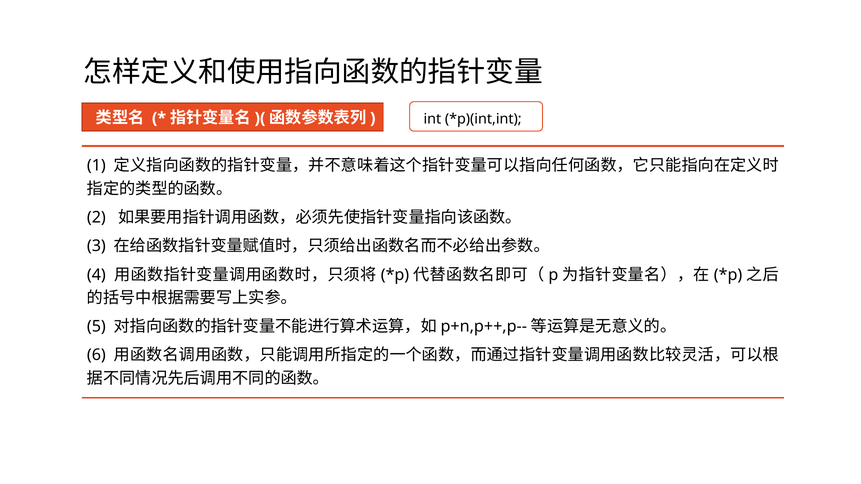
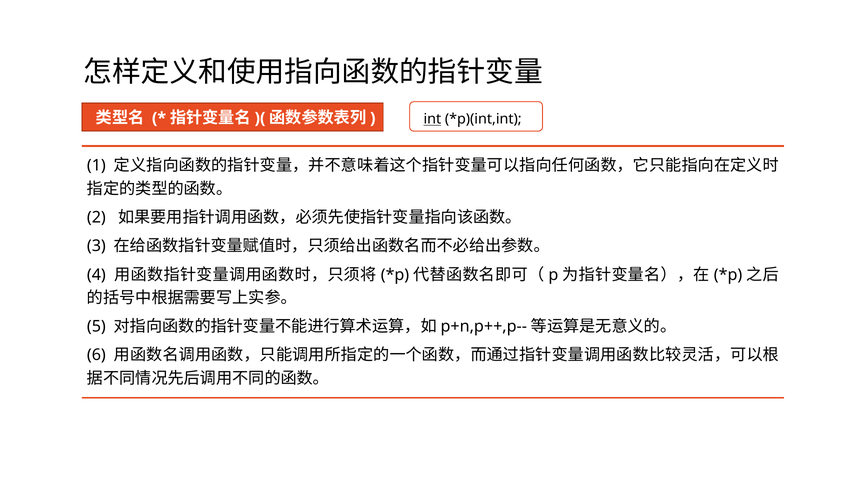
int underline: none -> present (432, 119)
